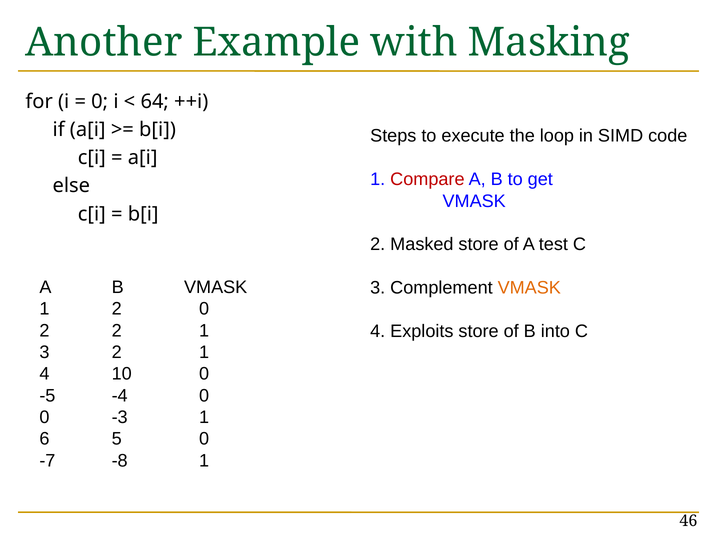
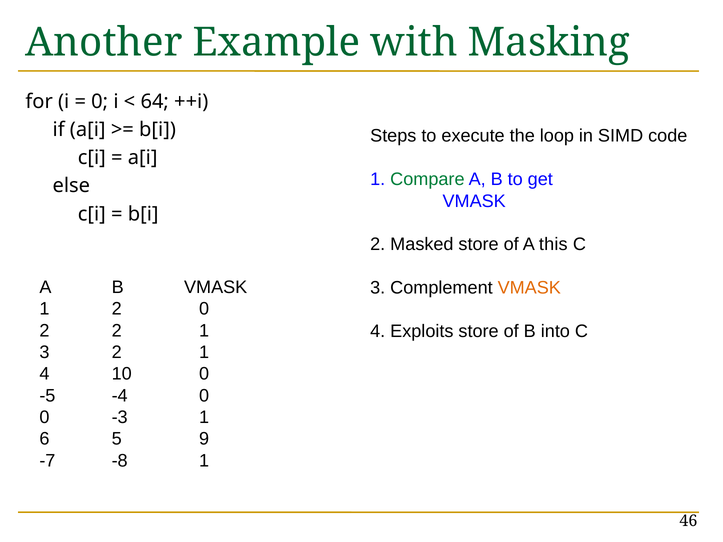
Compare colour: red -> green (427, 179)
test: test -> this (553, 245)
5 0: 0 -> 9 (204, 439)
